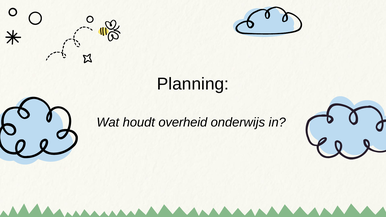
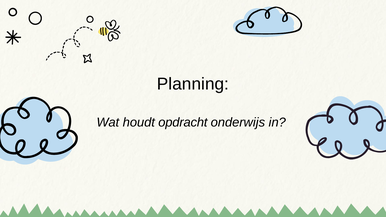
overheid: overheid -> opdracht (183, 122)
